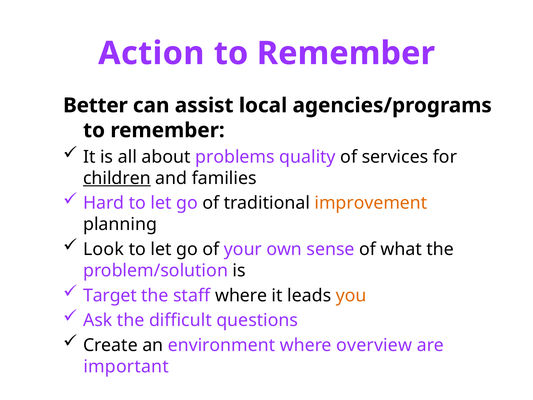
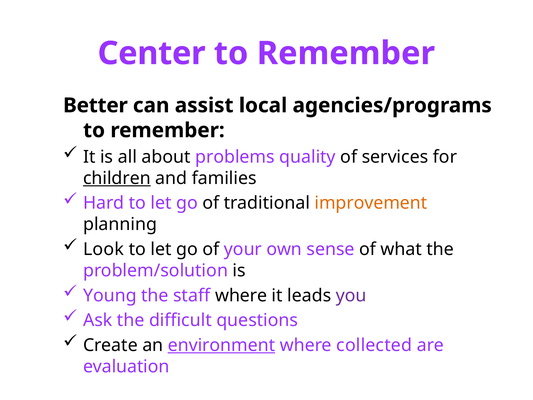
Action: Action -> Center (152, 53)
Target: Target -> Young (110, 295)
you colour: orange -> purple (351, 295)
environment underline: none -> present (221, 345)
overview: overview -> collected (374, 345)
important: important -> evaluation (126, 366)
